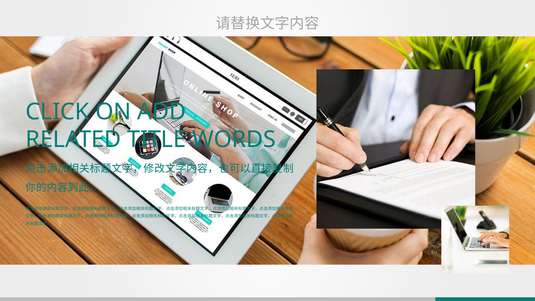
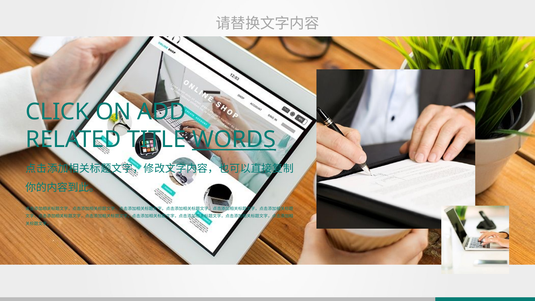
WORDS underline: none -> present (234, 140)
